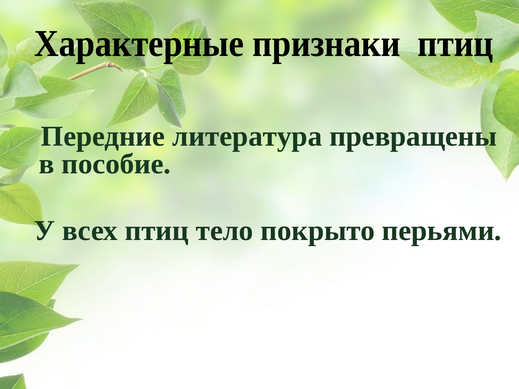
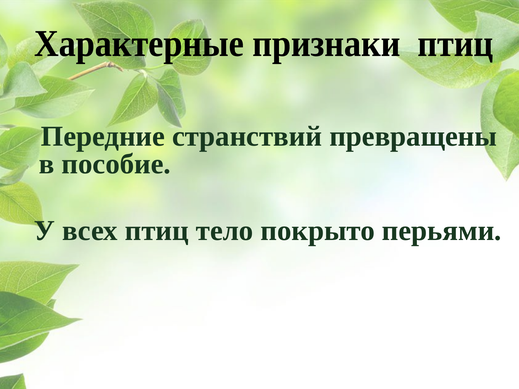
литература: литература -> странствий (247, 136)
